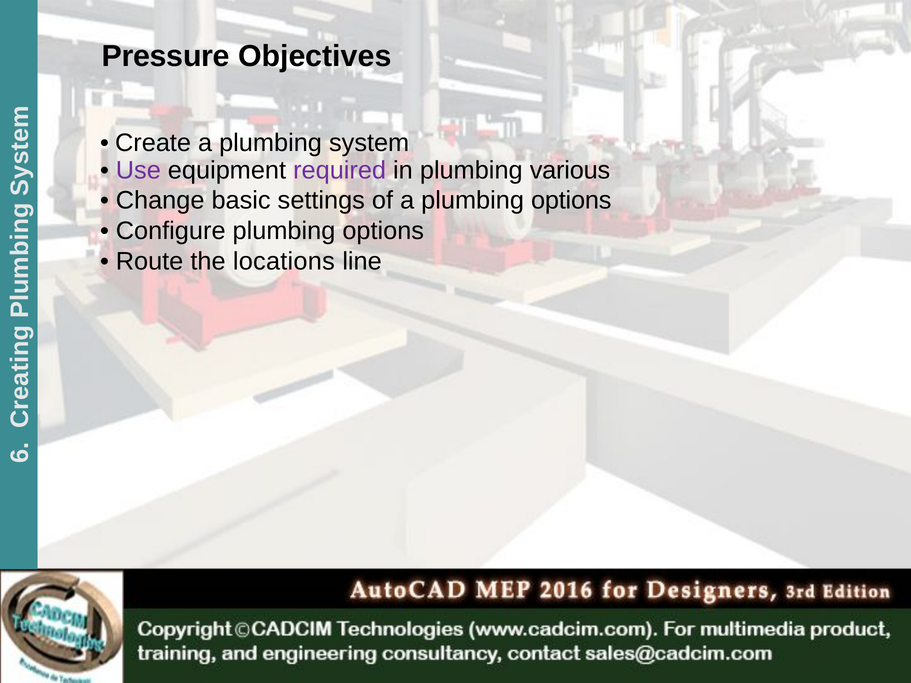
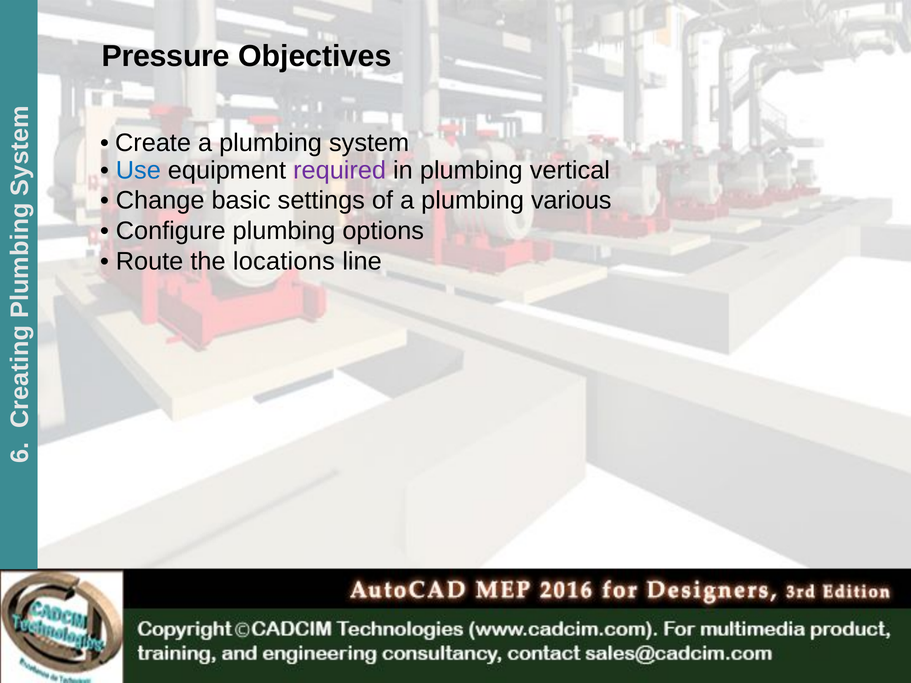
Use colour: purple -> blue (138, 170)
various: various -> vertical (570, 170)
a plumbing options: options -> various (571, 201)
